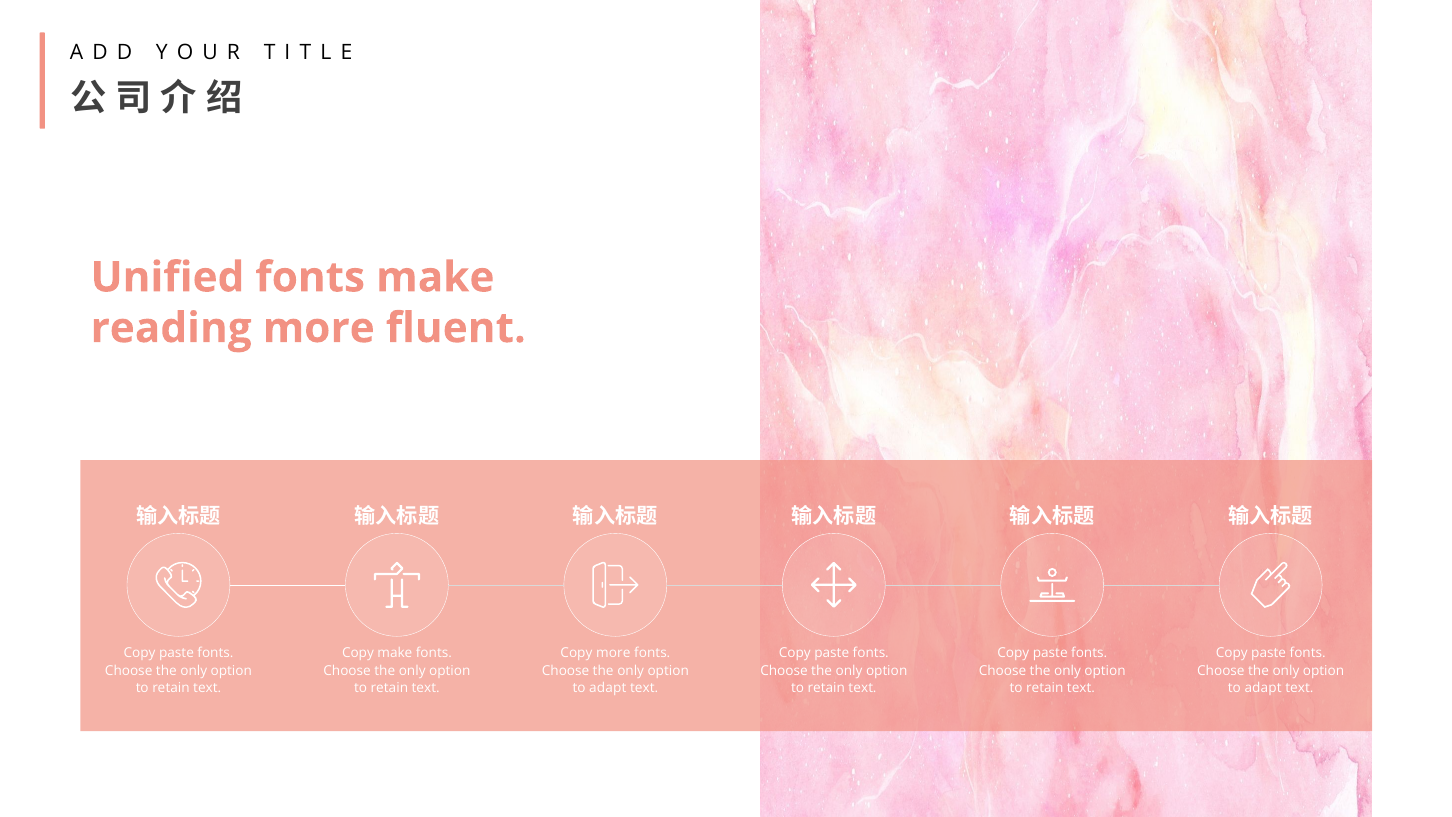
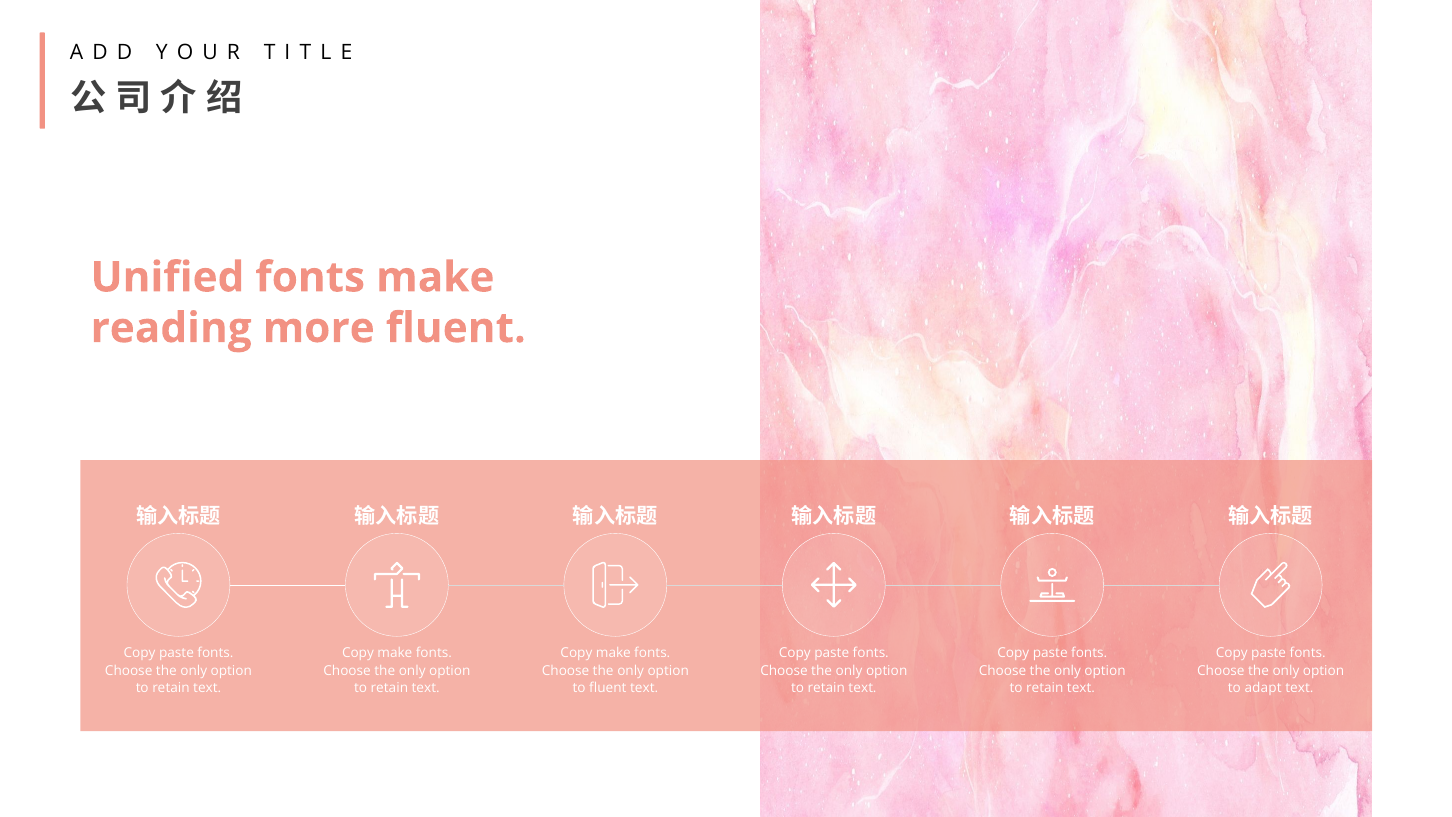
more: more -> make (613, 653)
adapt: adapt -> fluent (608, 688)
